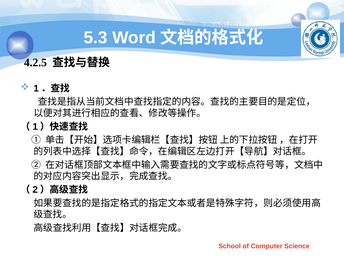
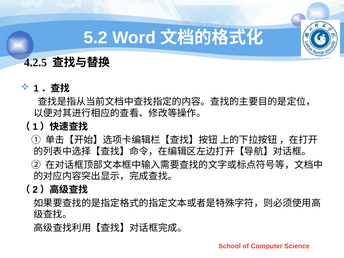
5.3: 5.3 -> 5.2 (96, 38)
